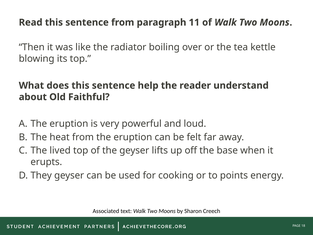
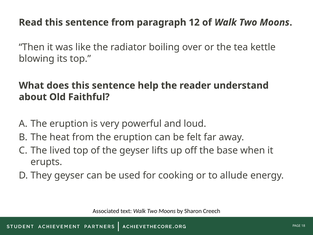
11: 11 -> 12 (194, 22)
points: points -> allude (234, 175)
